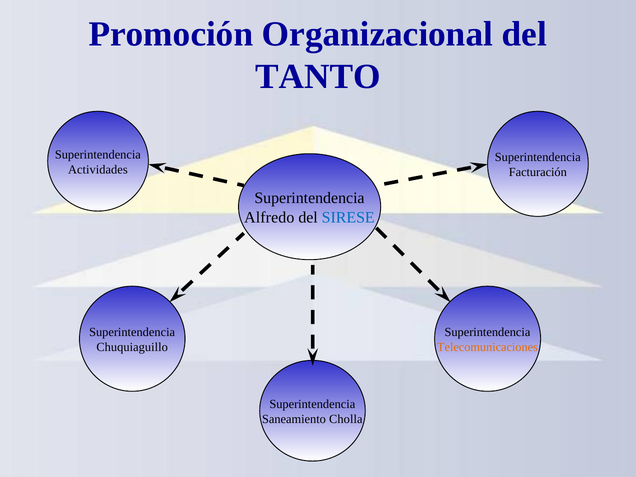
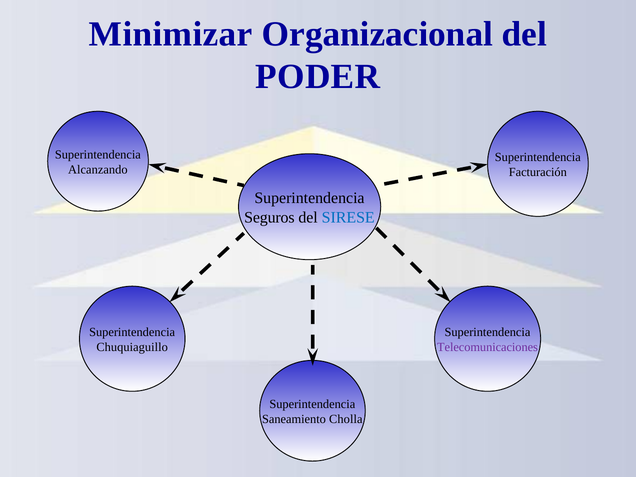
Promoción: Promoción -> Minimizar (171, 34)
TANTO: TANTO -> PODER (318, 77)
Actividades: Actividades -> Alcanzando (98, 169)
Alfredo: Alfredo -> Seguros (269, 217)
Telecomunicaciones colour: orange -> purple (487, 347)
